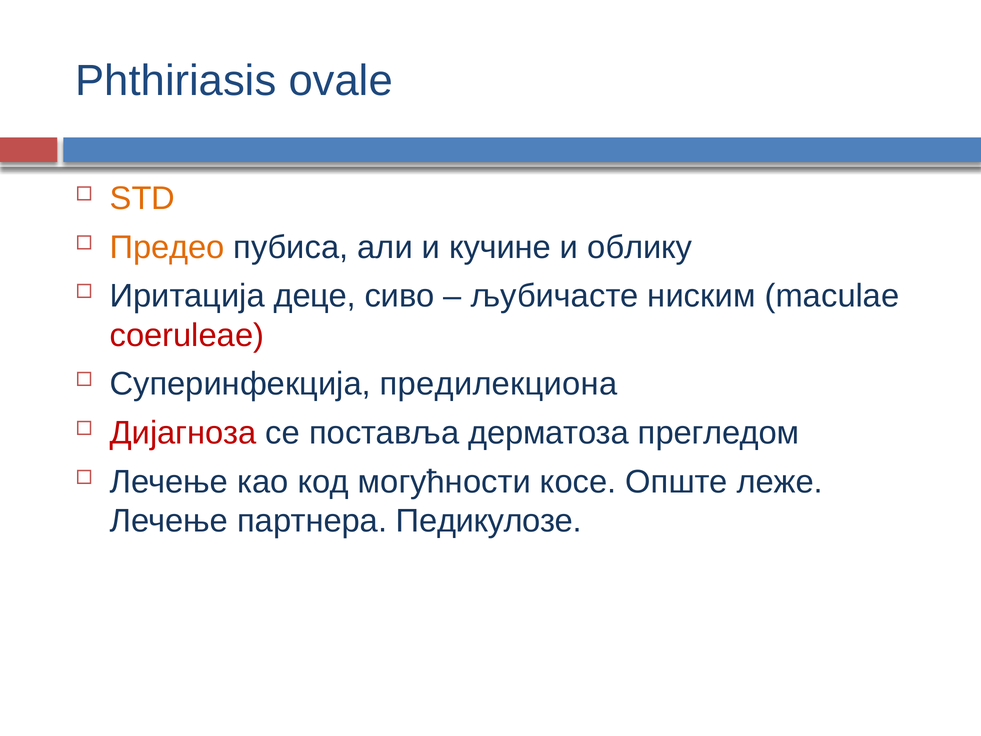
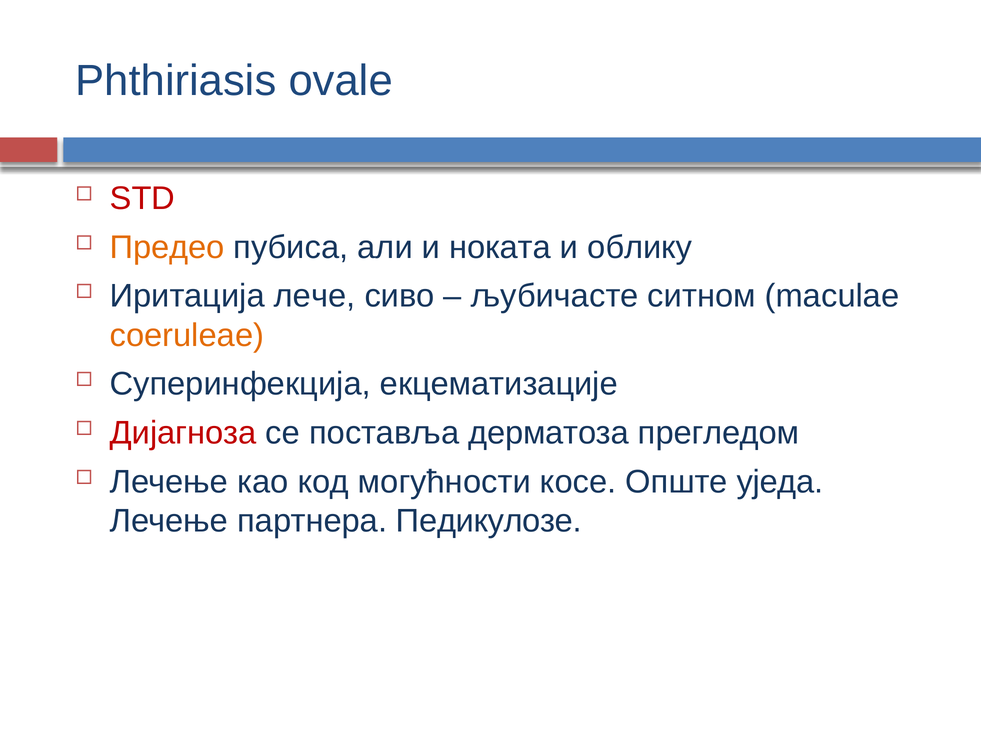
STD colour: orange -> red (142, 198)
кучине: кучине -> ноката (500, 247)
деце: деце -> лече (315, 296)
ниским: ниским -> ситном (702, 296)
coeruleae colour: red -> orange (187, 335)
предилекциона: предилекциона -> екцематизације (499, 384)
леже: леже -> уједа (780, 482)
